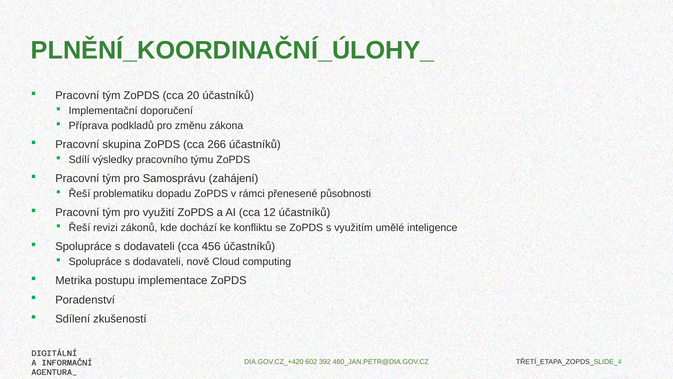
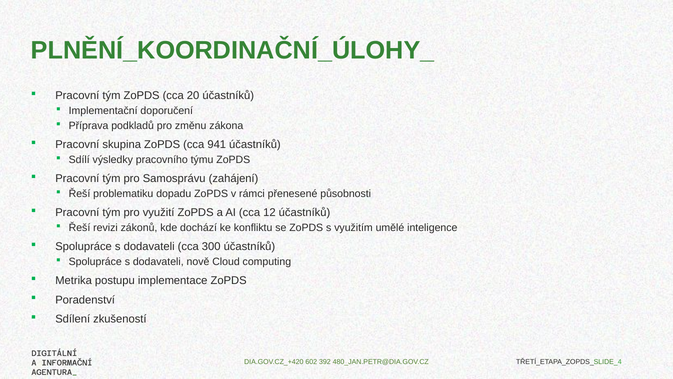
266: 266 -> 941 (217, 144)
456: 456 -> 300 (211, 246)
